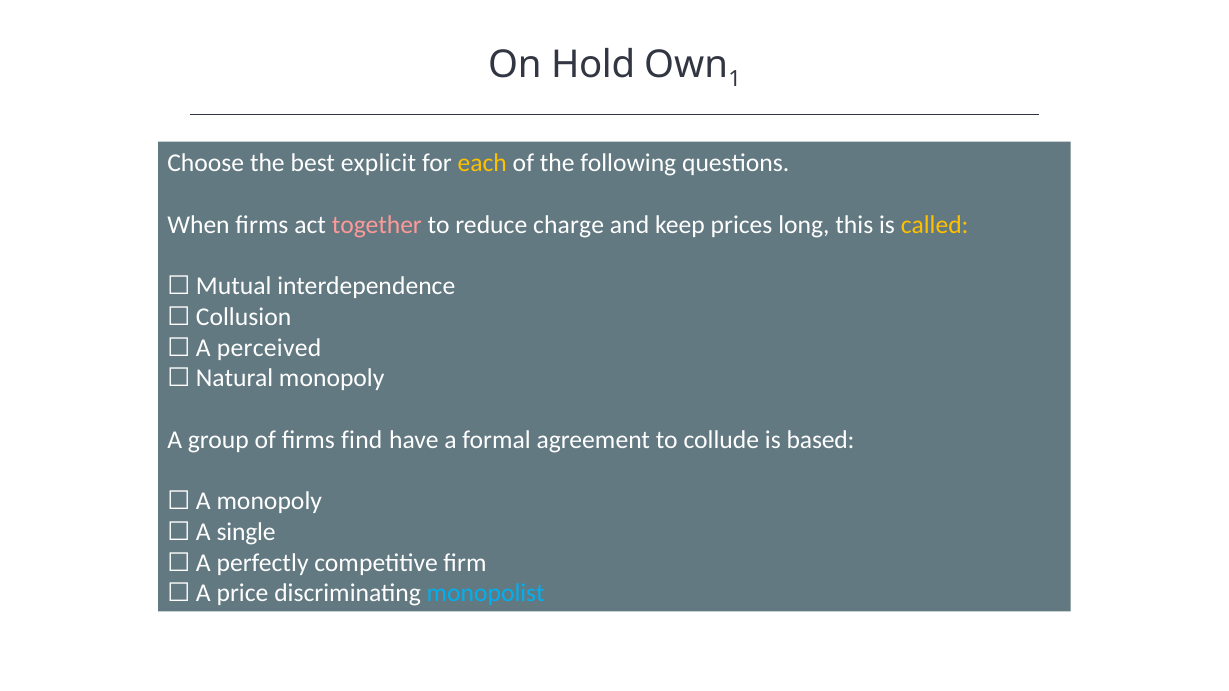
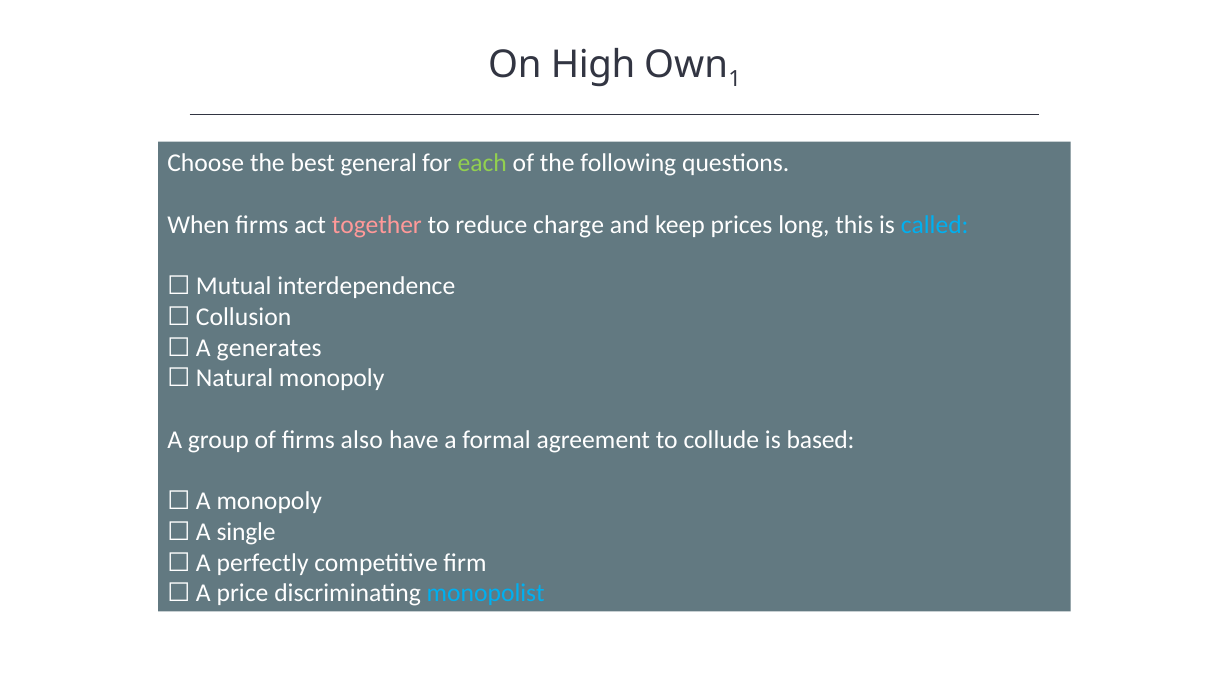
Hold: Hold -> High (593, 64)
explicit: explicit -> general (379, 163)
each colour: yellow -> light green (482, 163)
called colour: yellow -> light blue (935, 225)
perceived: perceived -> generates (269, 348)
find: find -> also (362, 440)
